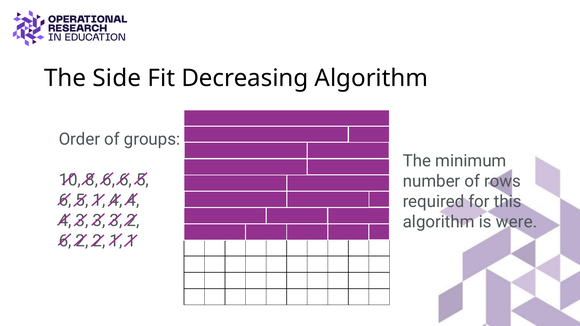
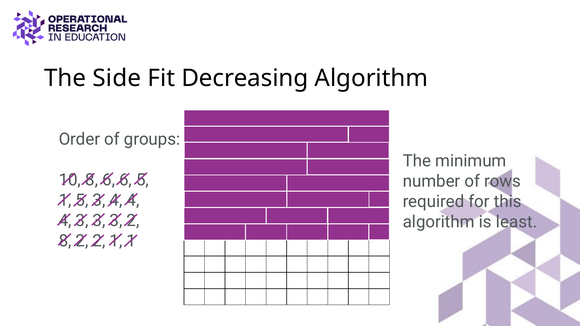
6: 6 -> 1 (65, 200)
5 1: 1 -> 3 (99, 200)
were: were -> least (517, 222)
6: 6 -> 8 (65, 241)
